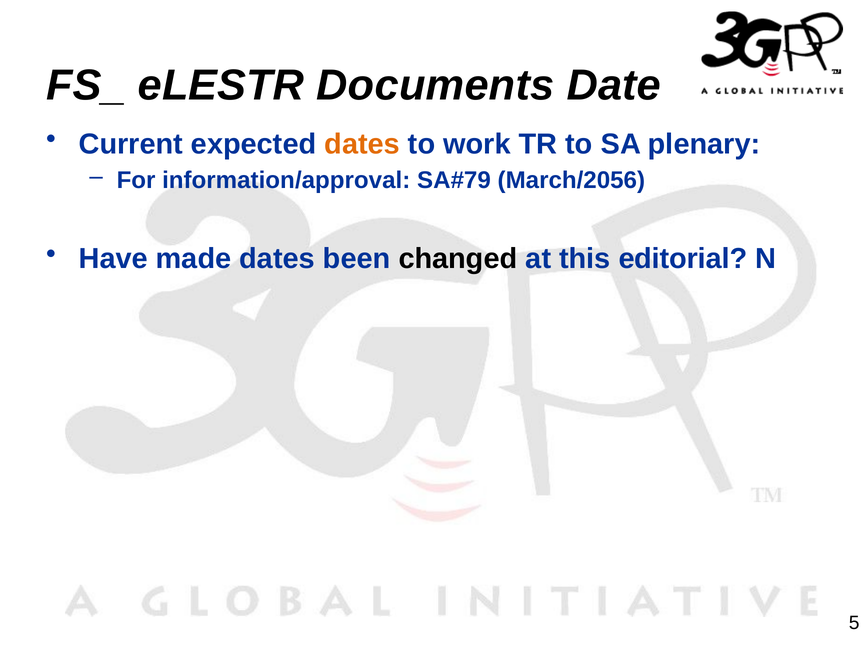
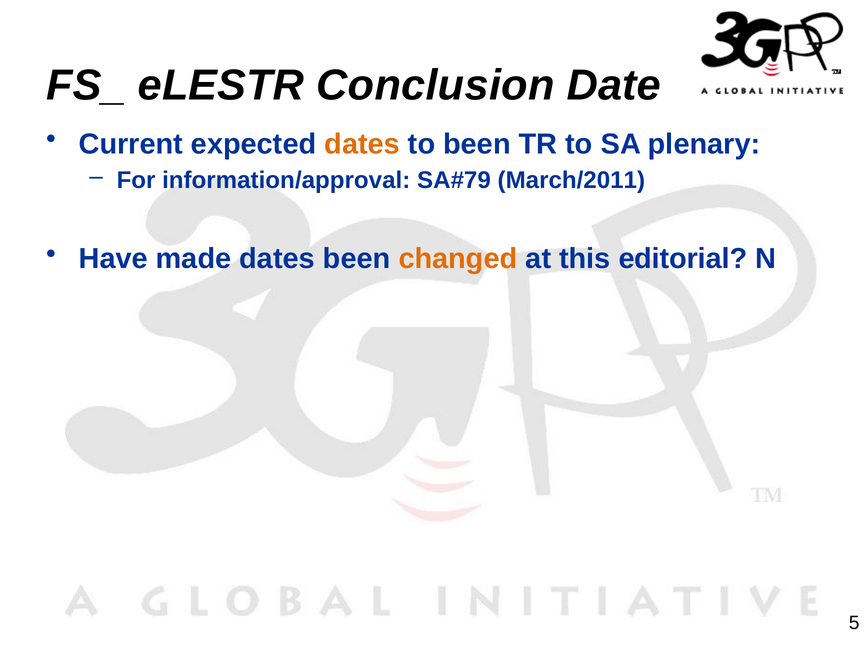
Documents: Documents -> Conclusion (435, 85)
to work: work -> been (477, 144)
March/2056: March/2056 -> March/2011 (571, 180)
changed colour: black -> orange (458, 259)
